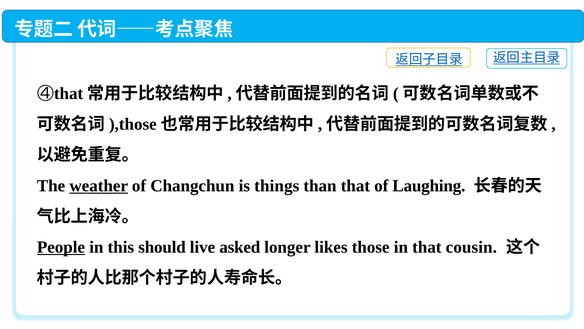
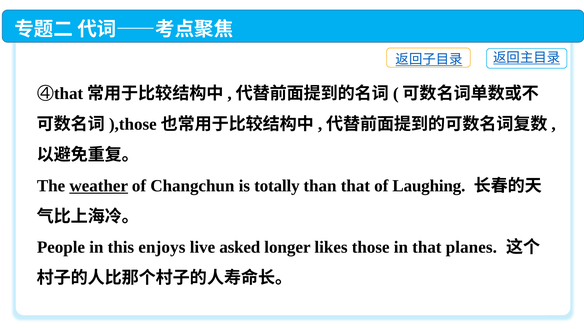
things: things -> totally (277, 185)
People underline: present -> none (61, 247)
should: should -> enjoys (162, 247)
cousin: cousin -> planes (471, 247)
